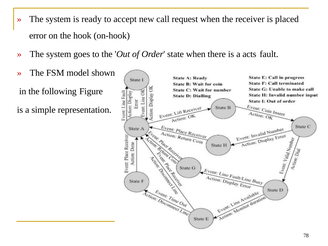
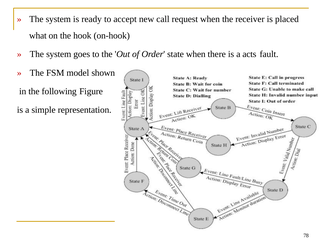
error: error -> what (38, 36)
